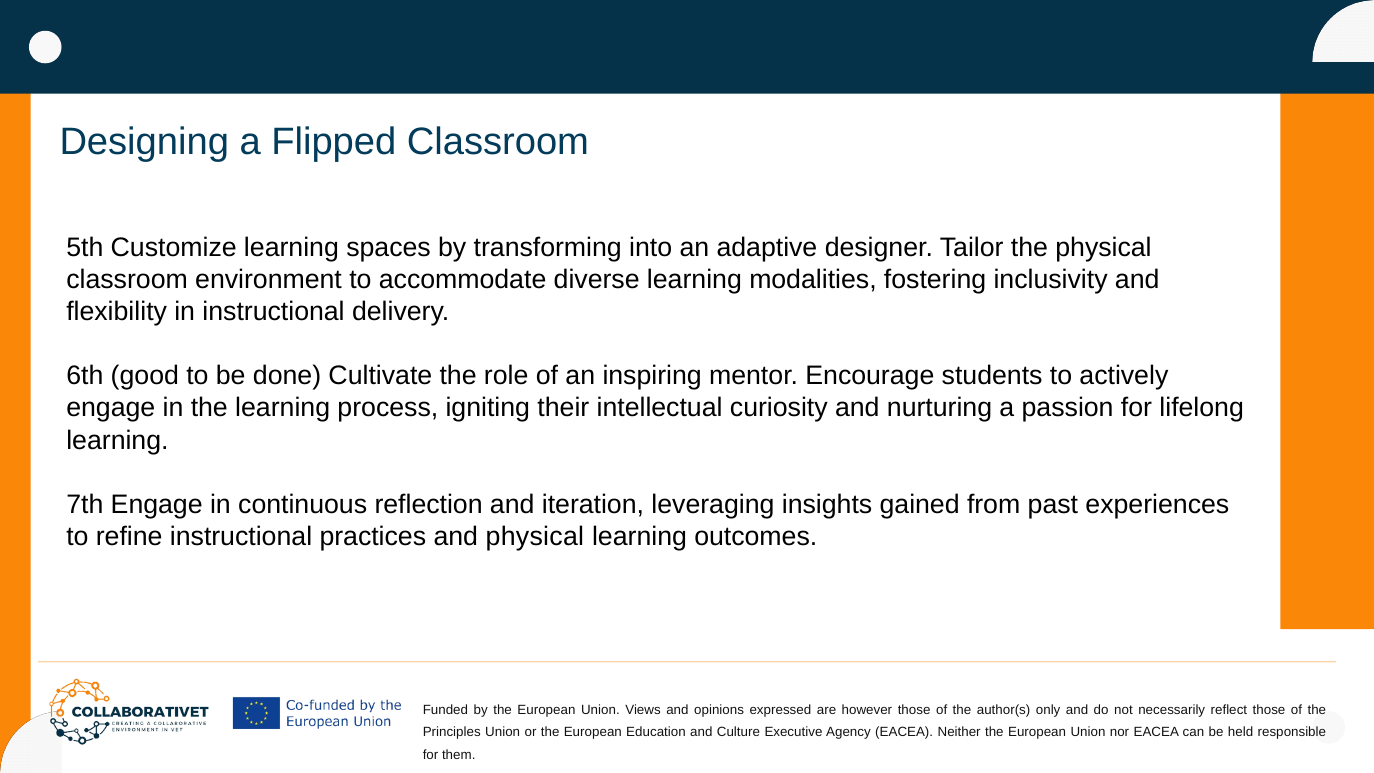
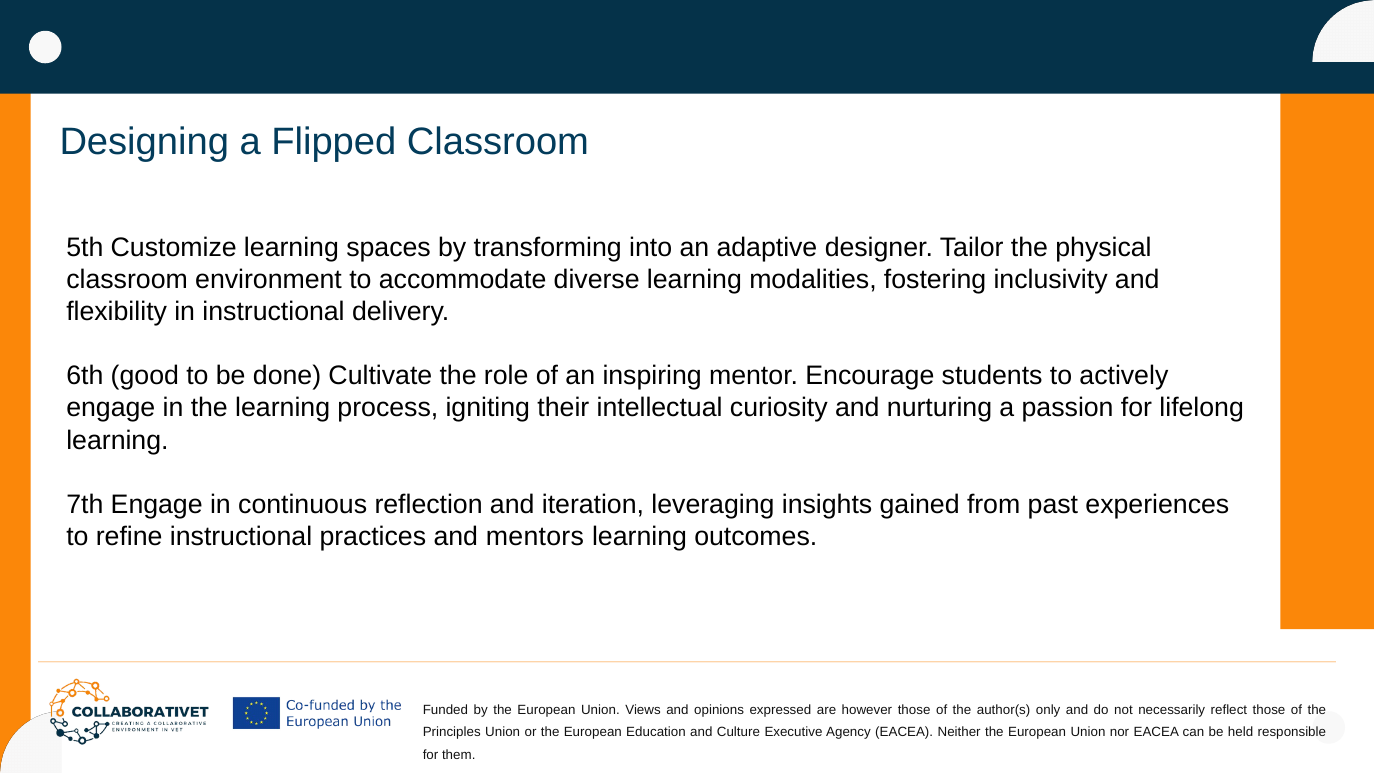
and physical: physical -> mentors (535, 536)
